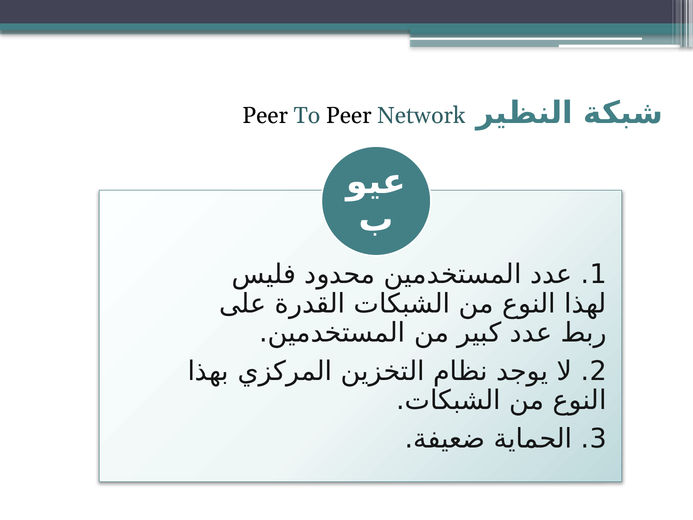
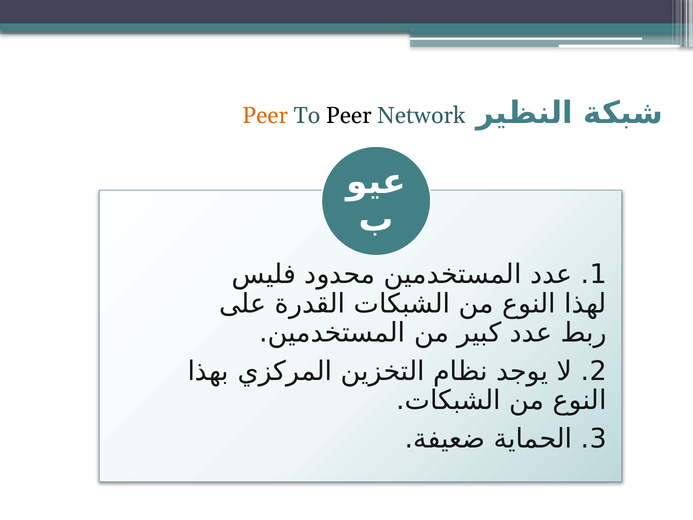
Peer colour: black -> orange (265, 116)
